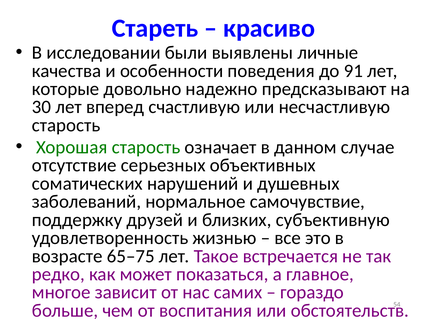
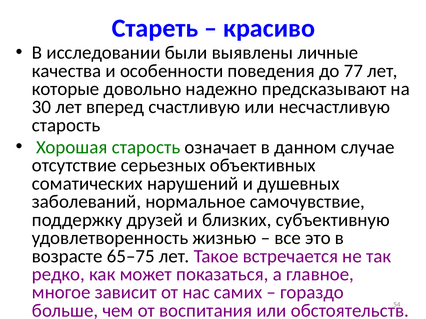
91: 91 -> 77 (353, 71)
